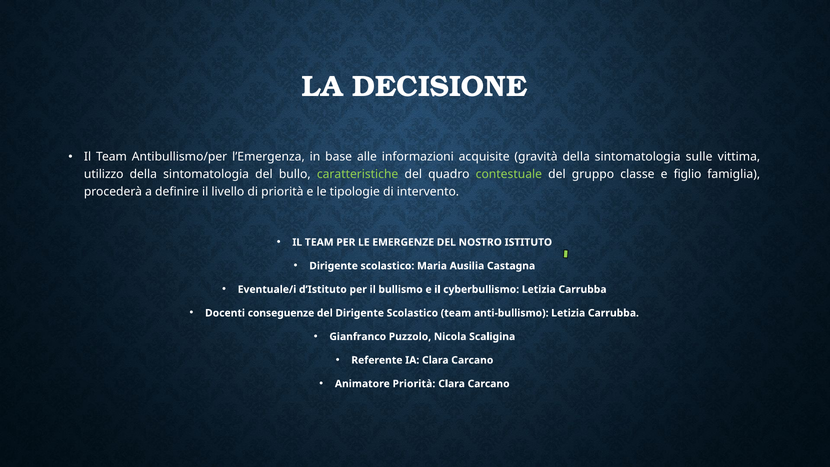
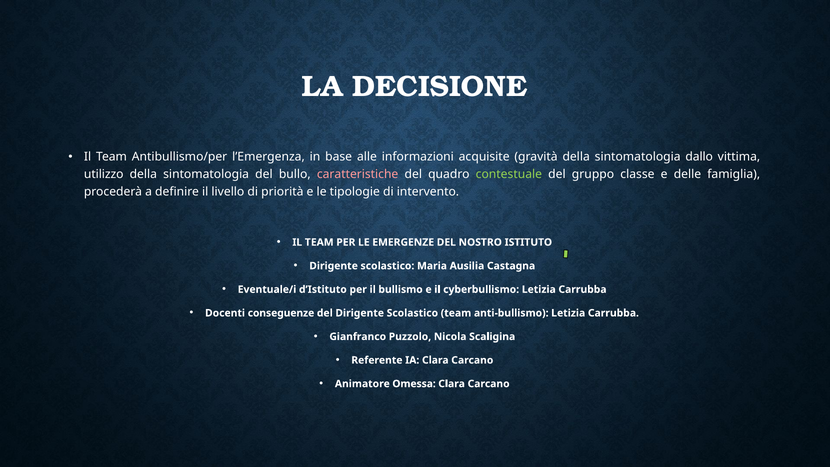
sulle: sulle -> dallo (699, 157)
caratteristiche colour: light green -> pink (358, 174)
figlio: figlio -> delle (687, 174)
Animatore Priorità: Priorità -> Omessa (414, 384)
